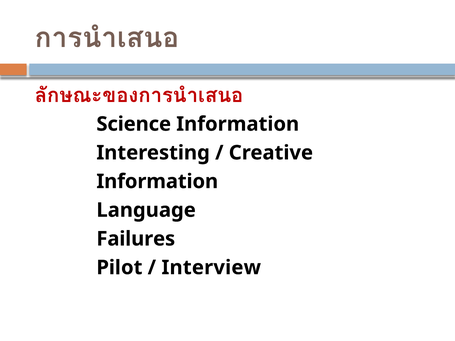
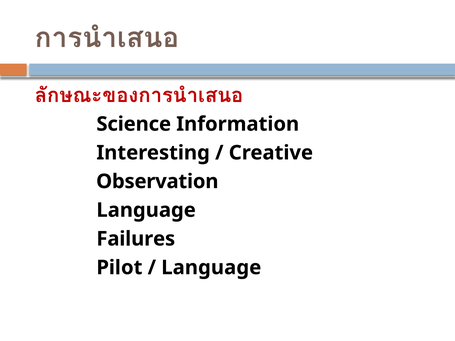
Information: Information -> Observation (157, 182)
Interview: Interview -> Language (211, 268)
